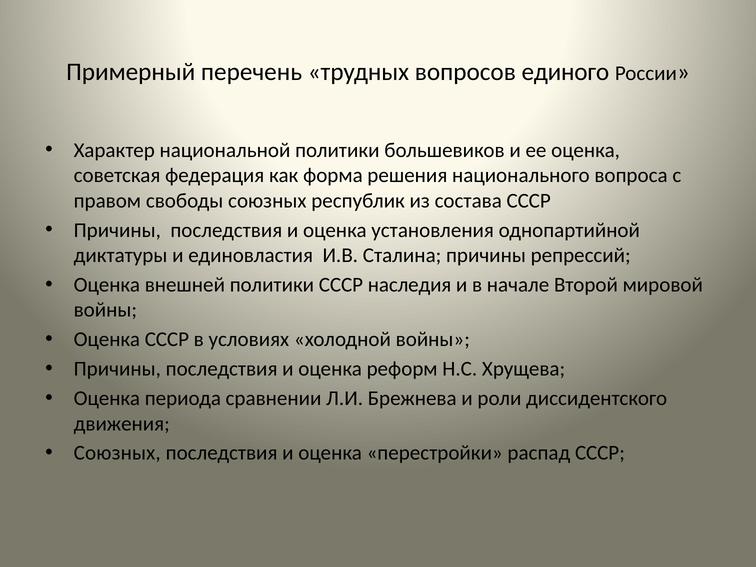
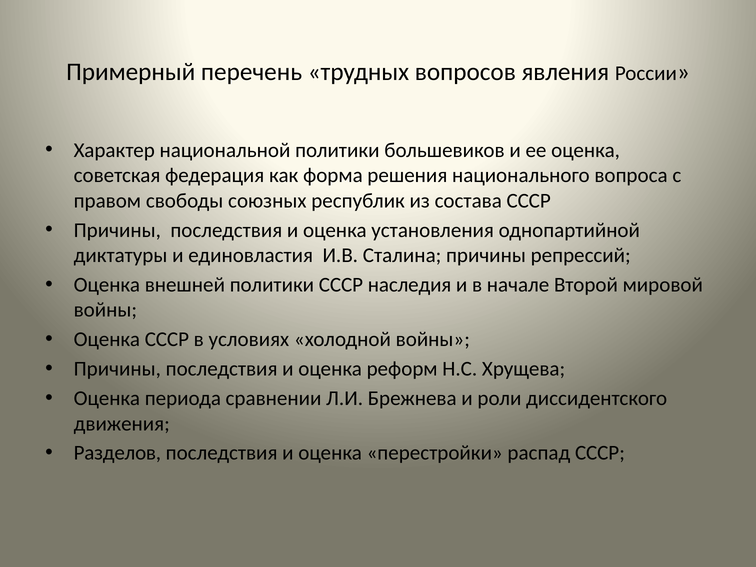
единого: единого -> явления (565, 72)
Союзных: Союзных -> Разделов (117, 453)
